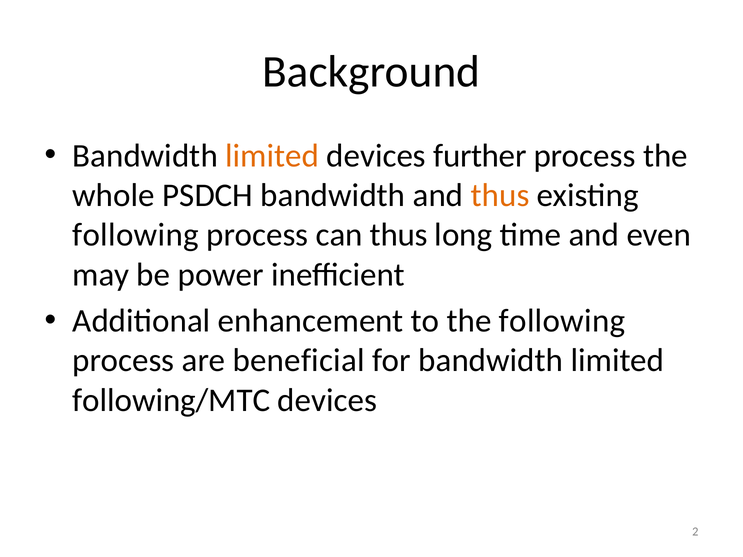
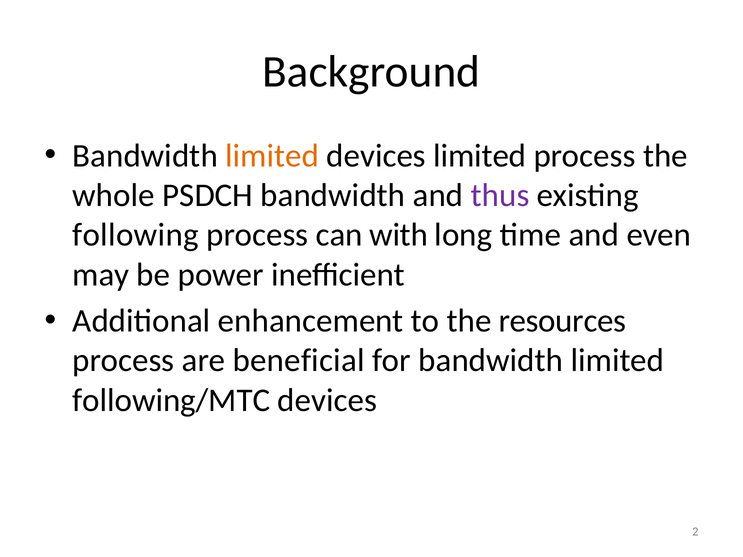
devices further: further -> limited (480, 156)
thus colour: orange -> purple (500, 196)
can thus: thus -> with (399, 235)
the following: following -> resources (562, 321)
